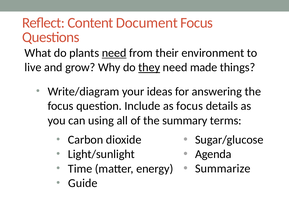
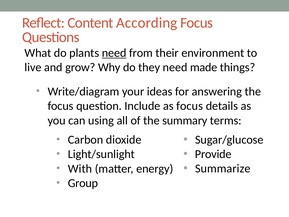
Document: Document -> According (147, 23)
they underline: present -> none (149, 67)
Agenda: Agenda -> Provide (213, 154)
Time: Time -> With (80, 168)
Guide: Guide -> Group (83, 183)
